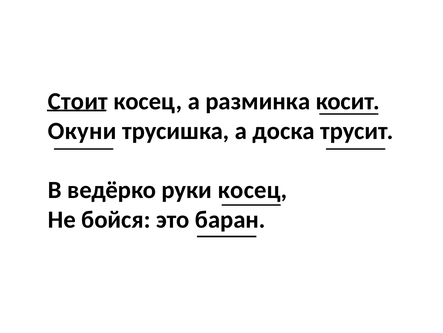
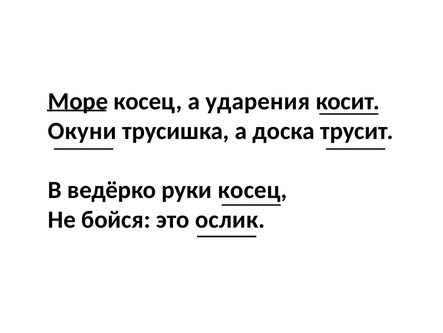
Стоит: Стоит -> Море (78, 101)
разминка: разминка -> ударения (258, 101)
баран: баран -> ослик (230, 219)
